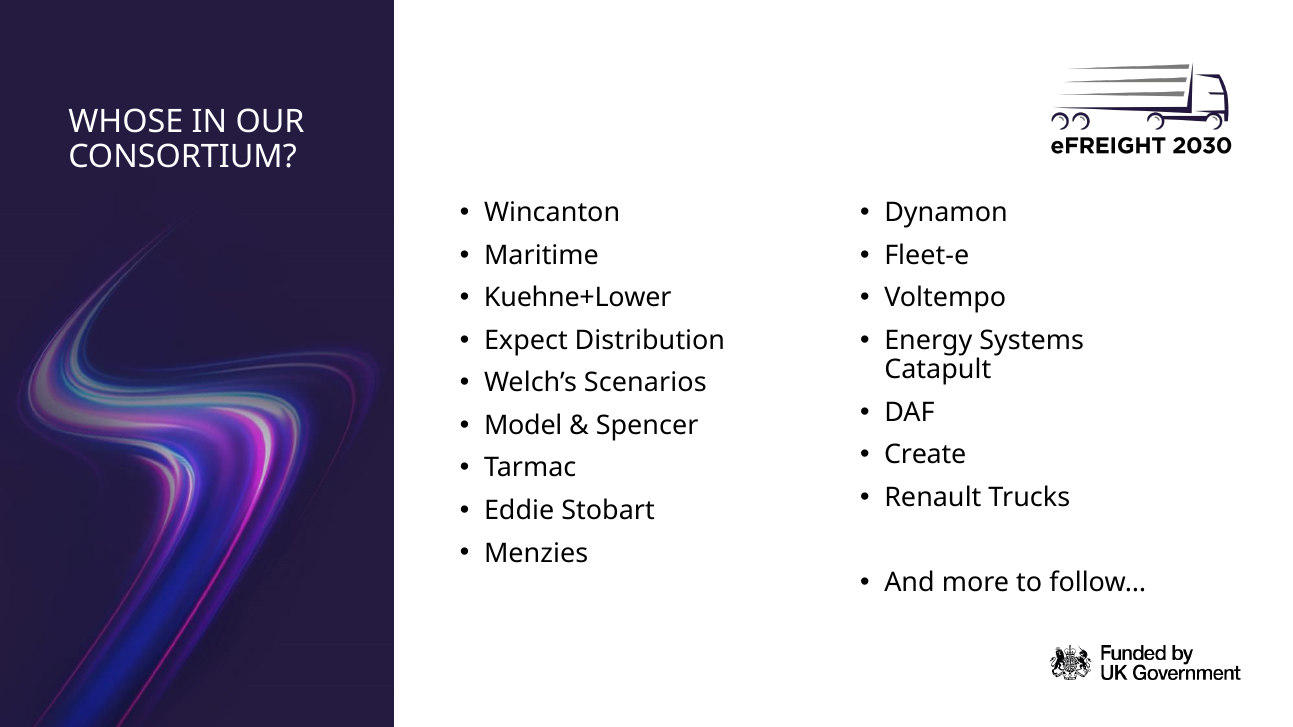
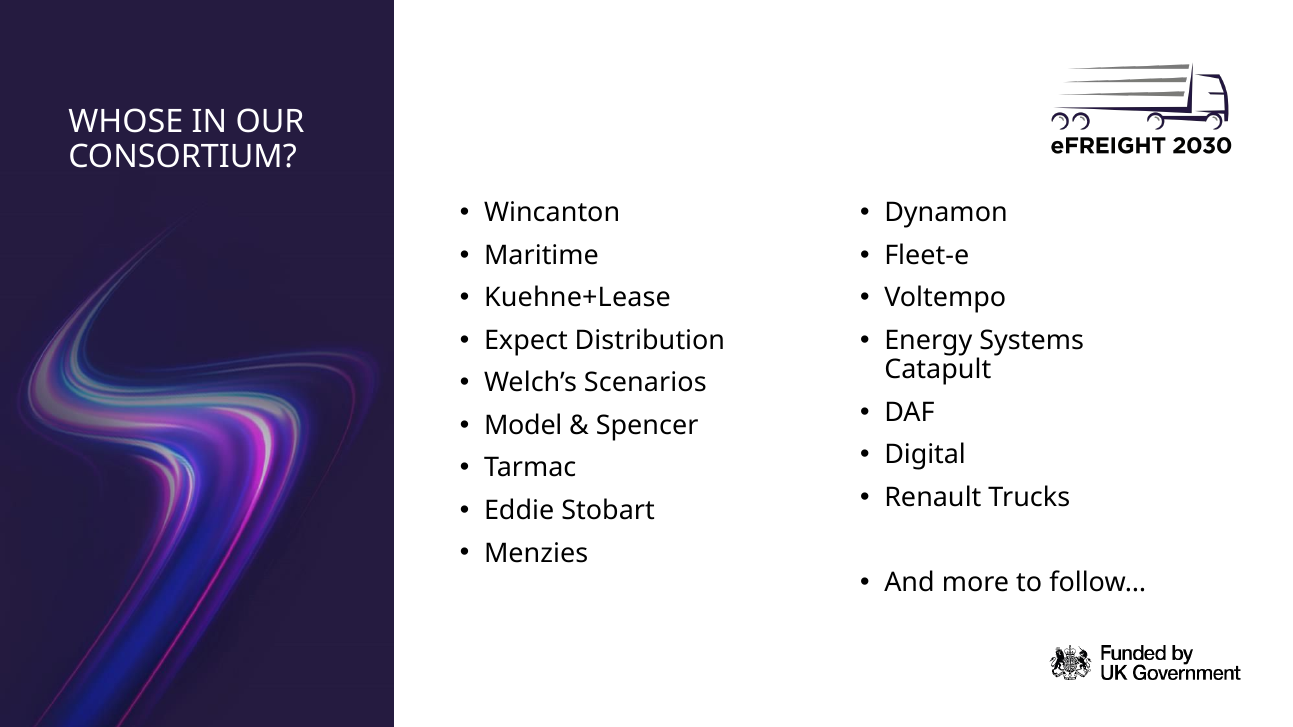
Kuehne+Lower: Kuehne+Lower -> Kuehne+Lease (578, 298)
Create: Create -> Digital (925, 455)
